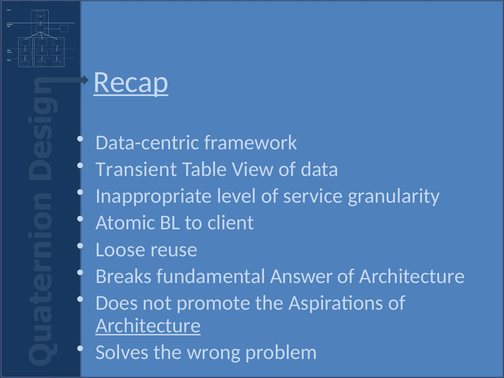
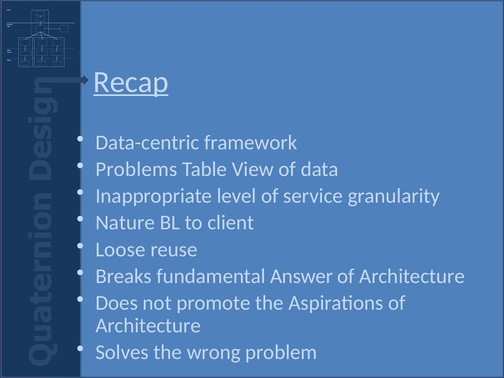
Transient: Transient -> Problems (136, 169)
Atomic: Atomic -> Nature (125, 223)
Architecture underline: present -> none (148, 326)
